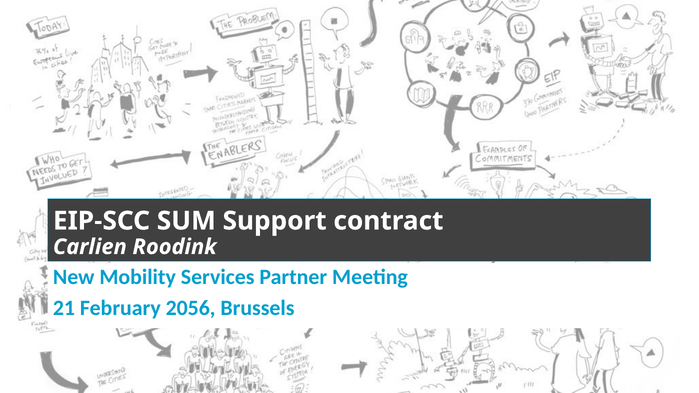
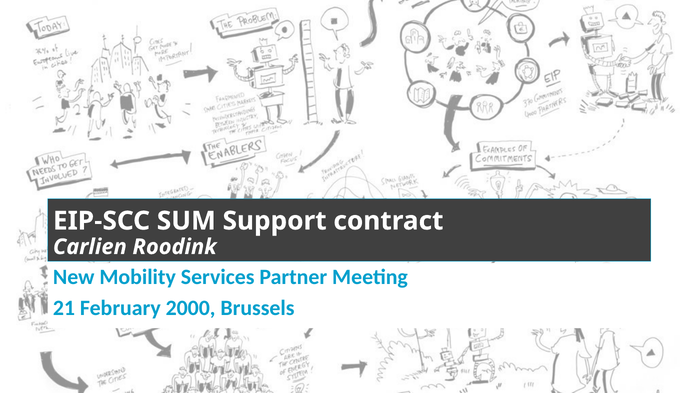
2056: 2056 -> 2000 (191, 308)
